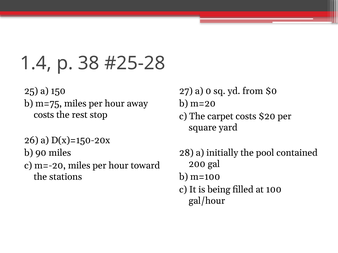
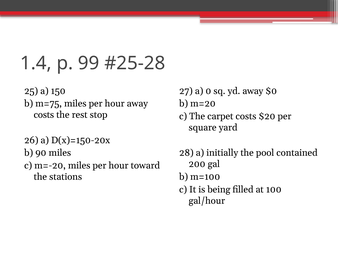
38: 38 -> 99 (89, 63)
yd from: from -> away (253, 91)
